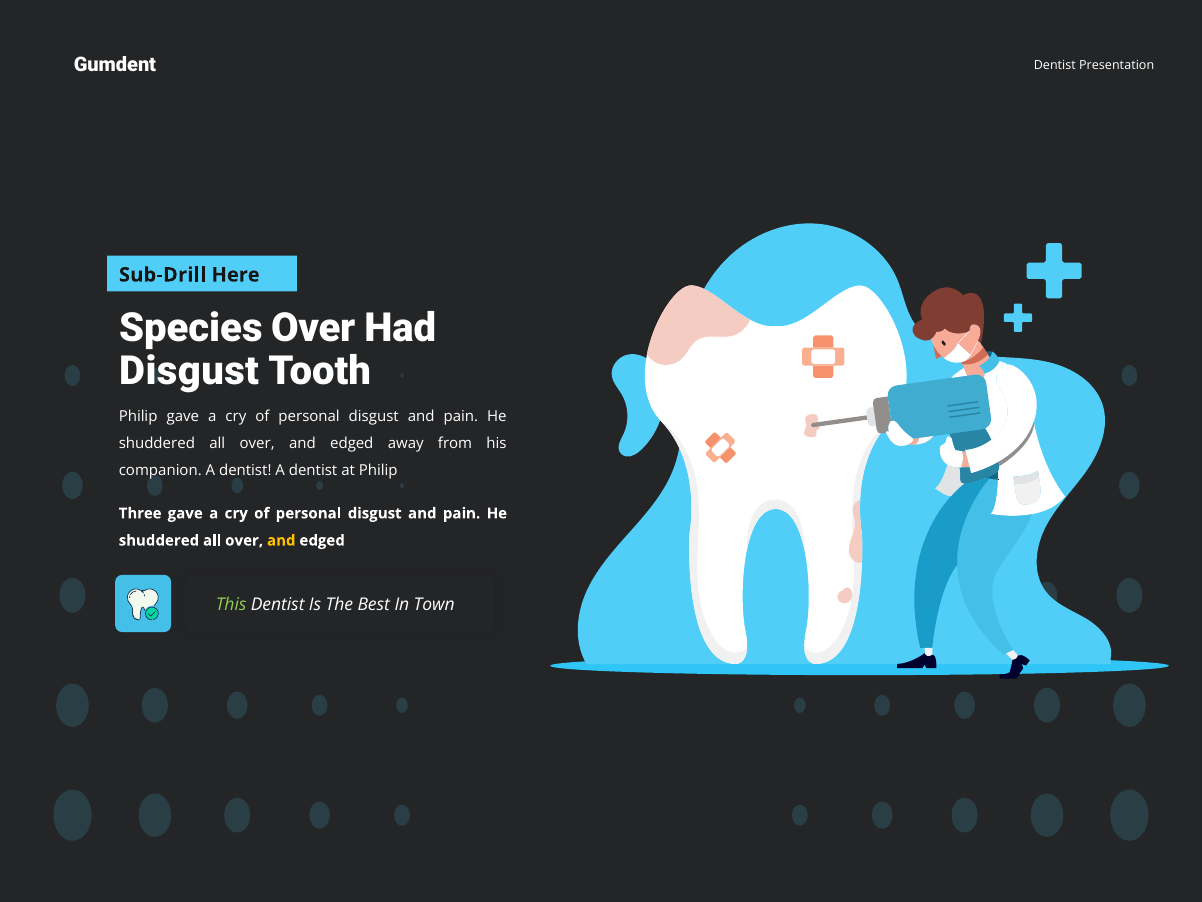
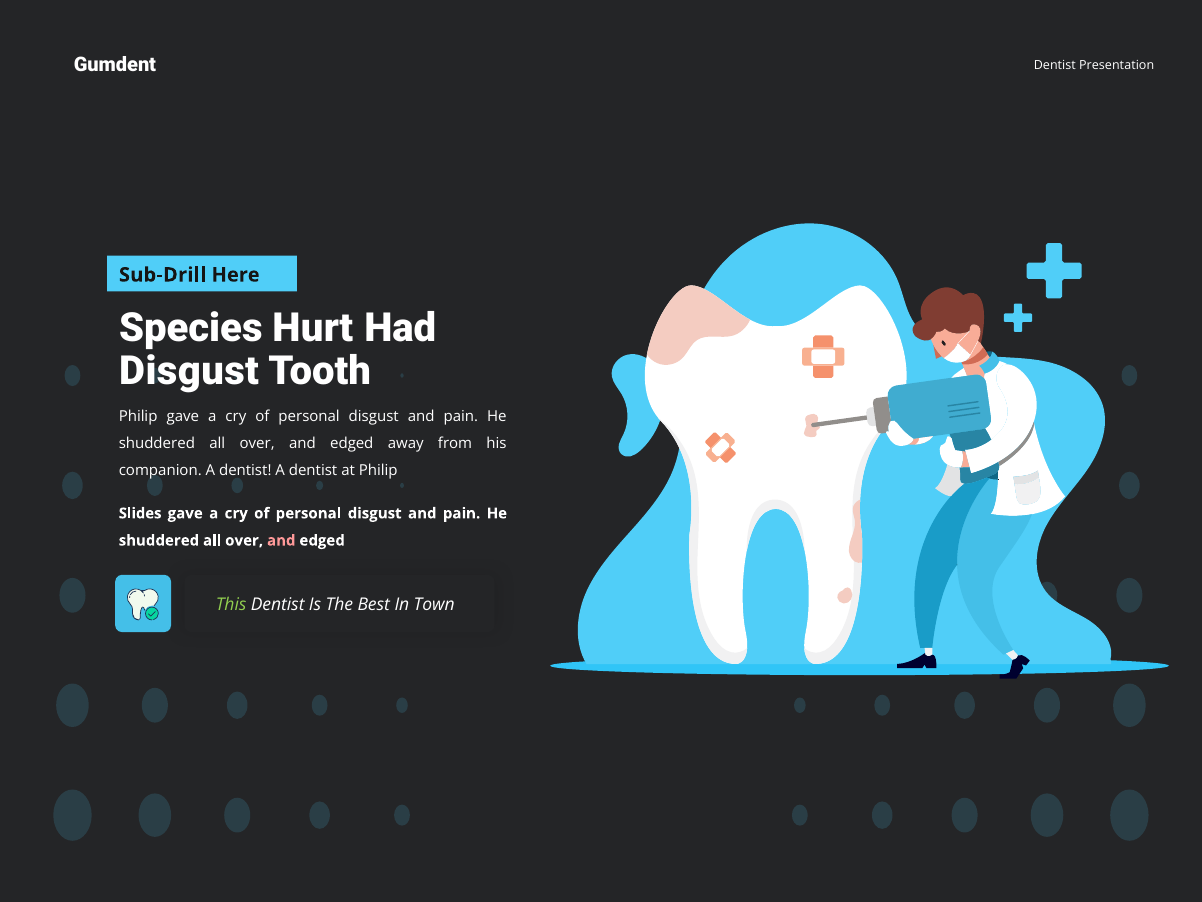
Species Over: Over -> Hurt (313, 328)
Three: Three -> Slides (140, 513)
and colour: yellow -> pink (281, 540)
